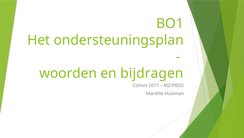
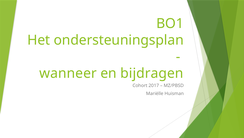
woorden: woorden -> wanneer (68, 73)
